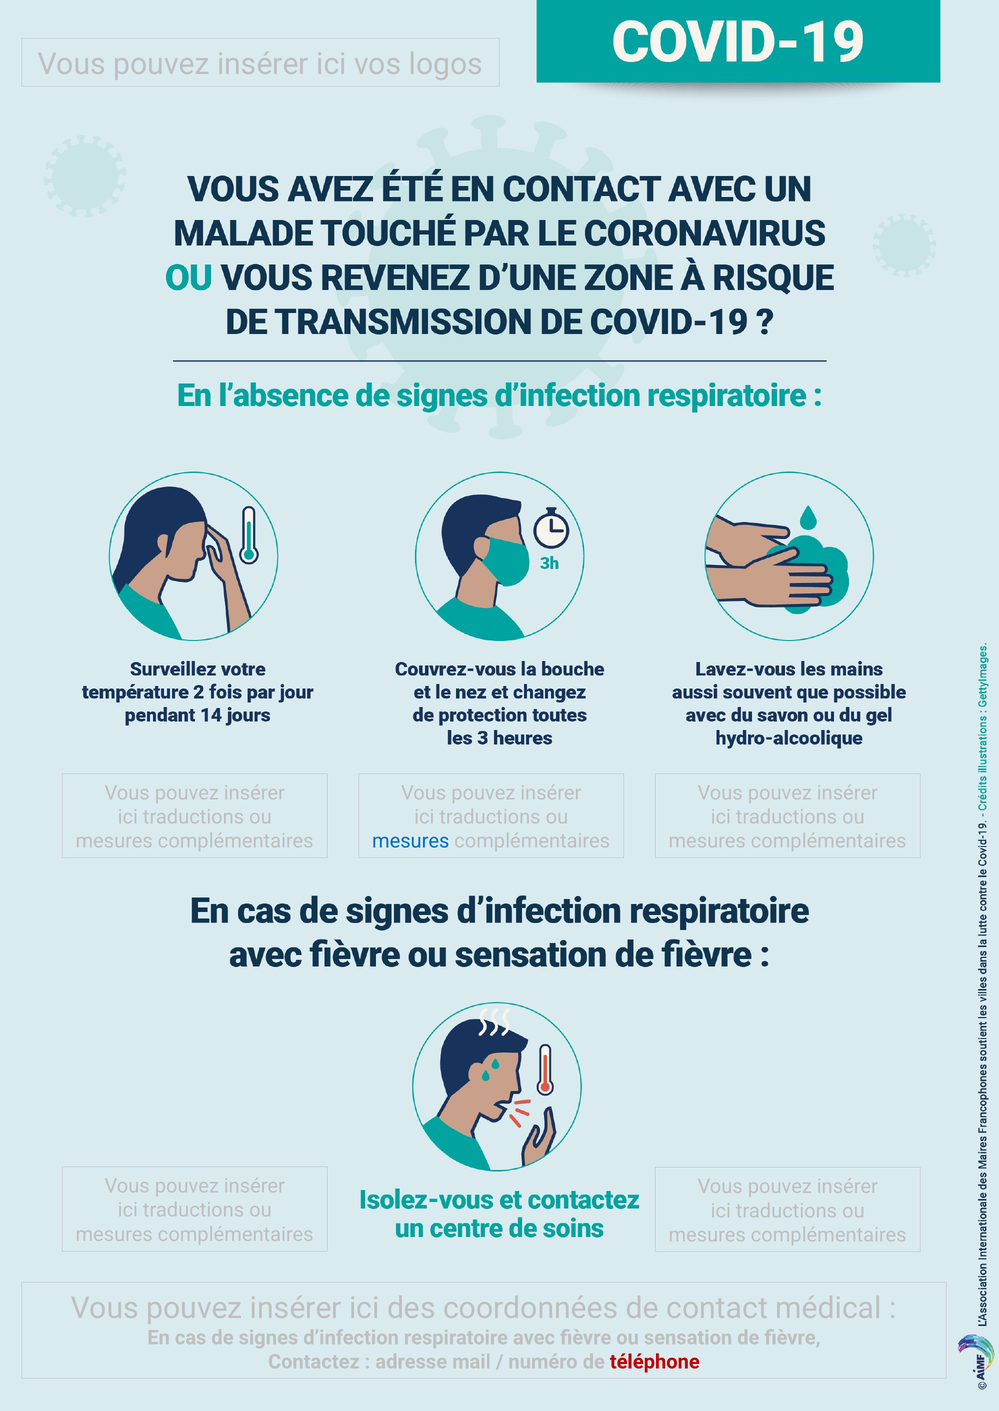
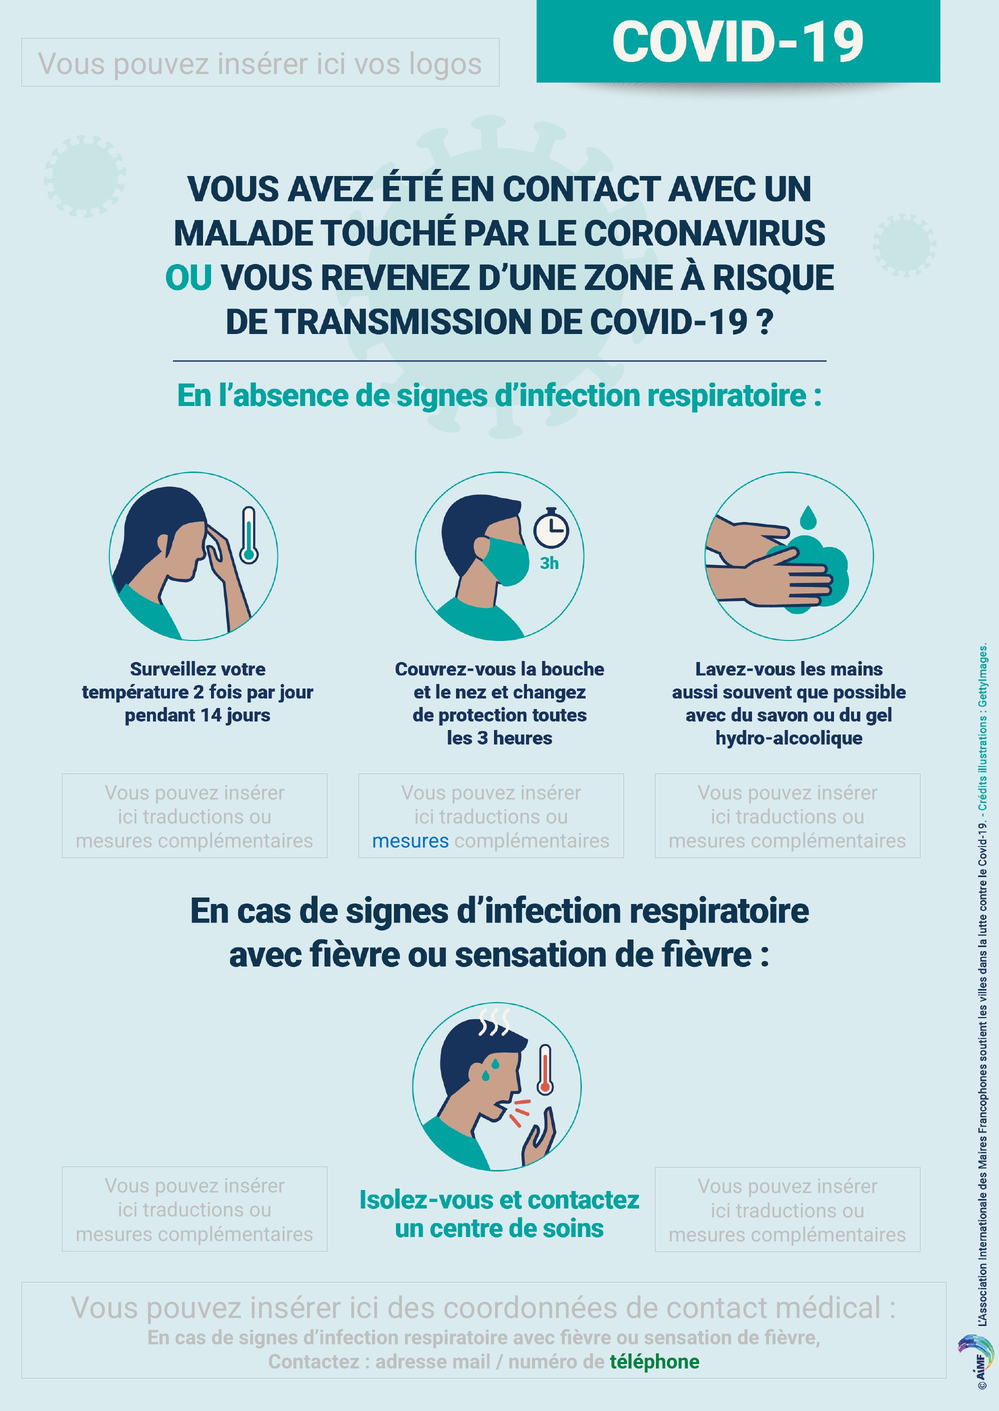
téléphone colour: red -> green (655, 1363)
